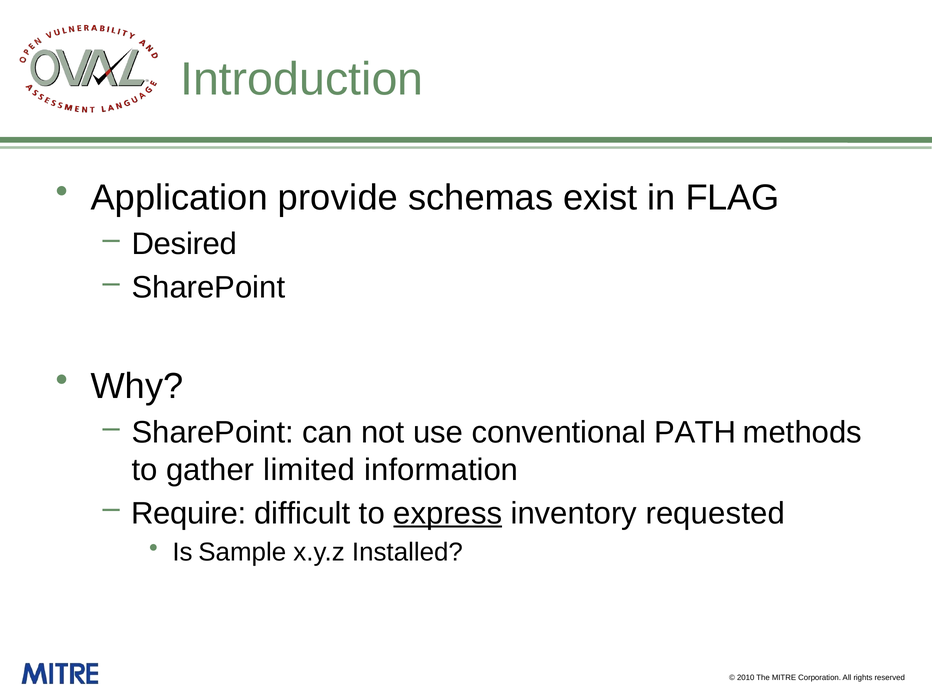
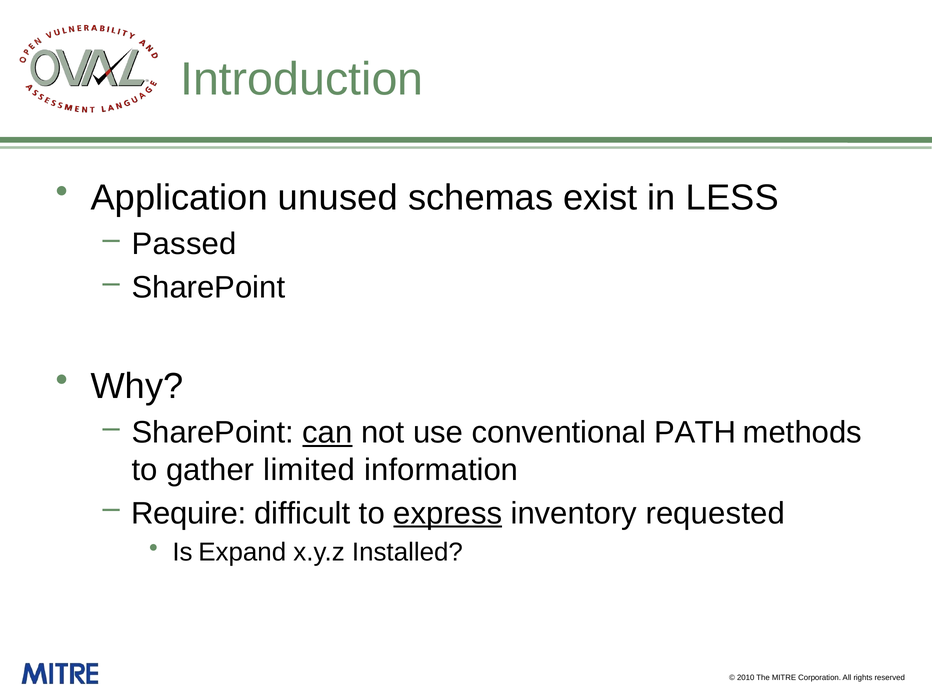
provide: provide -> unused (338, 198)
FLAG: FLAG -> LESS (732, 198)
Desired: Desired -> Passed (184, 244)
can underline: none -> present (327, 433)
Sample: Sample -> Expand (242, 552)
